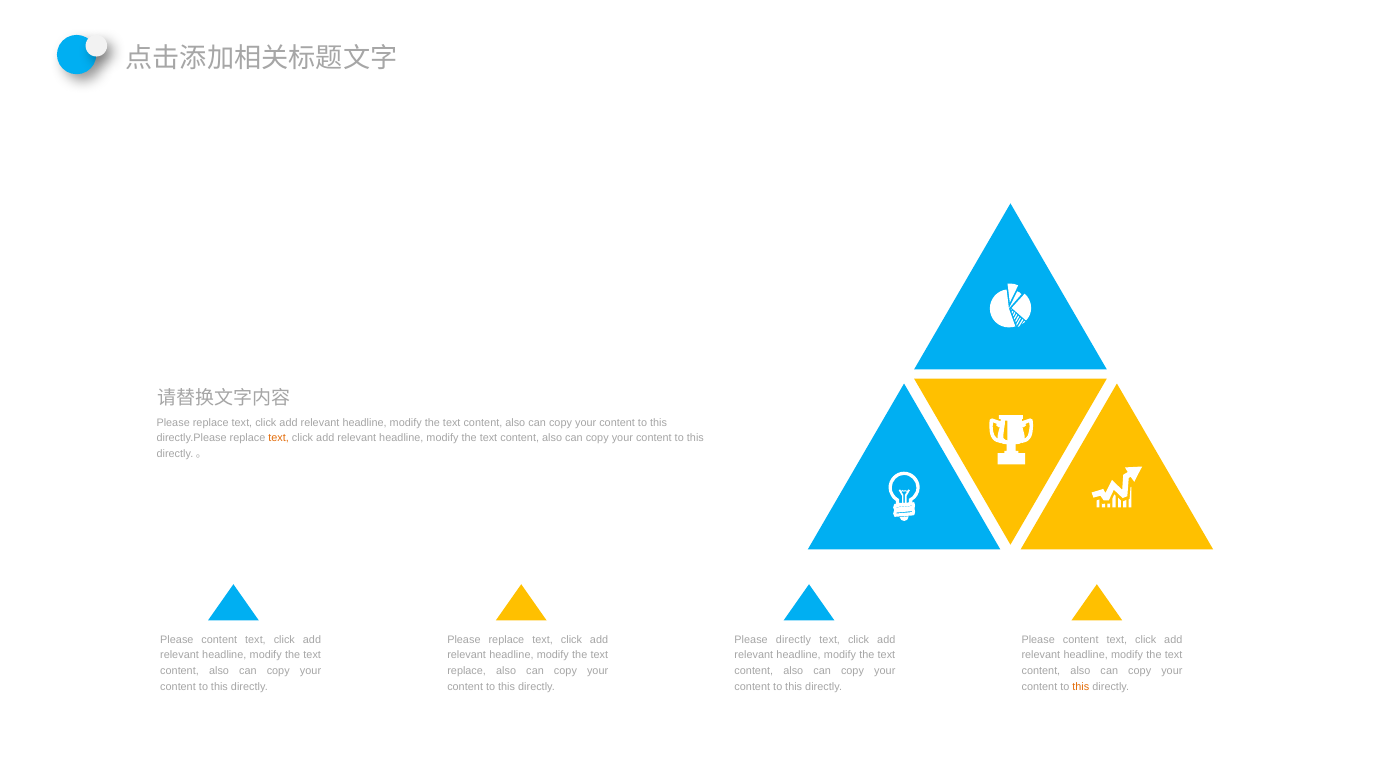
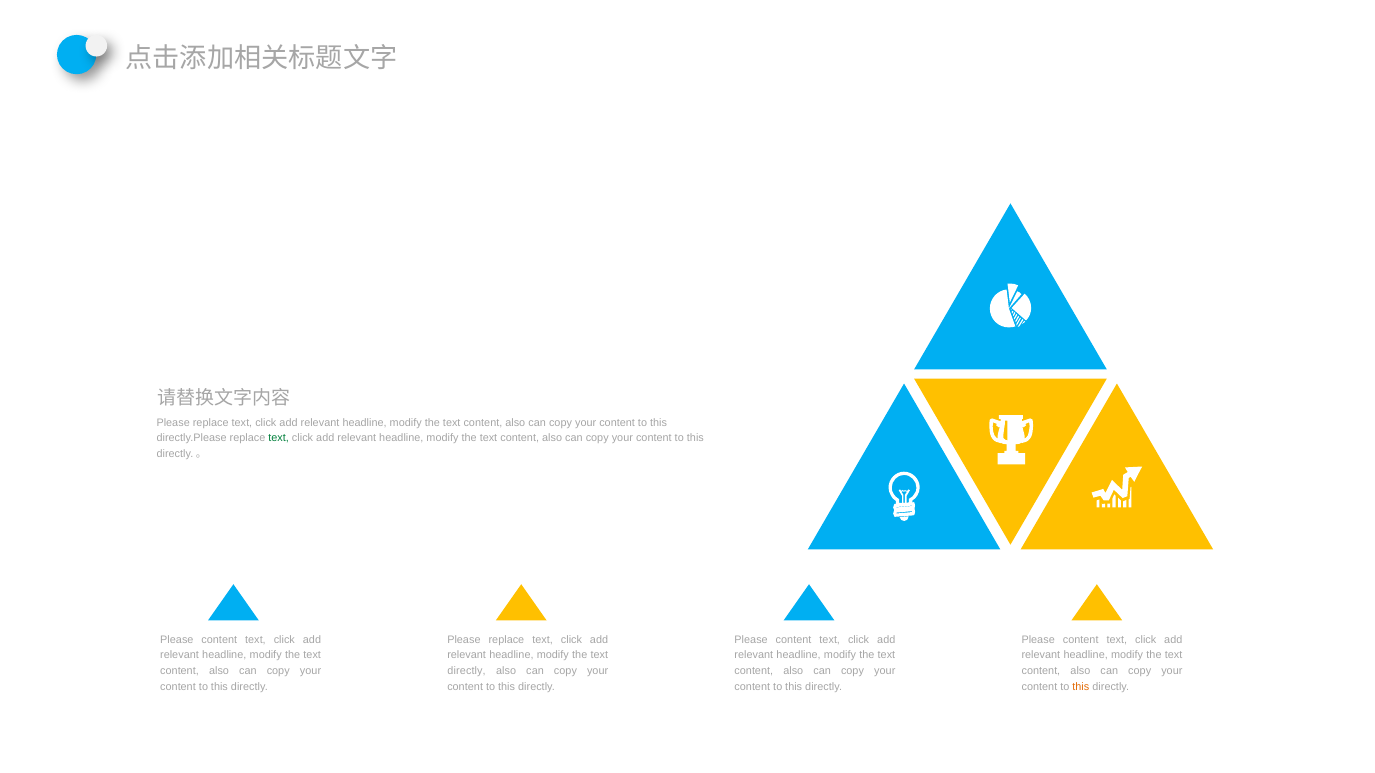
text colour: orange -> green (279, 439)
directly: directly -> content (794, 640)
replace: replace -> directly (467, 671)
